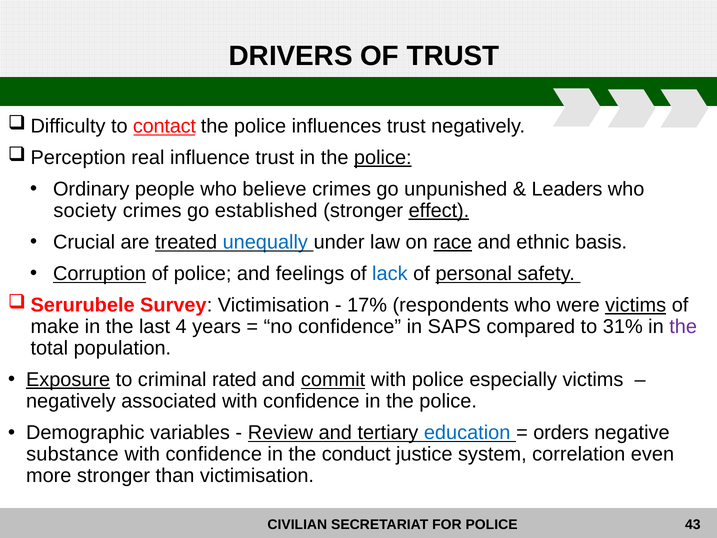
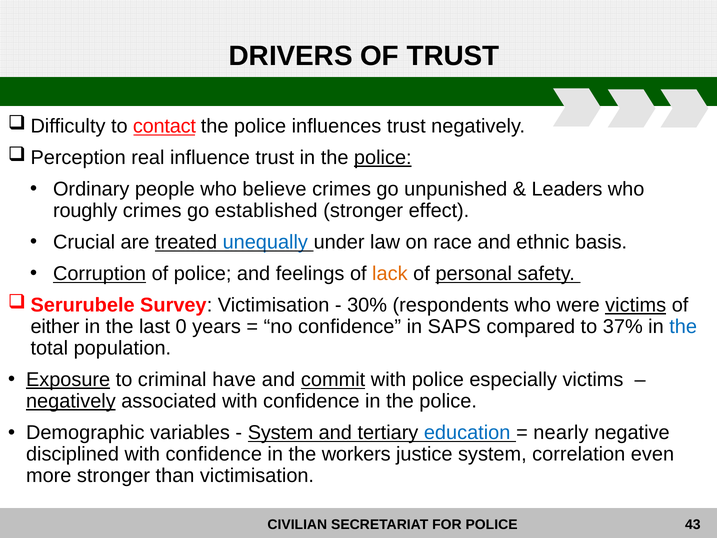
society: society -> roughly (85, 211)
effect underline: present -> none (439, 211)
race underline: present -> none (453, 242)
lack colour: blue -> orange (390, 274)
17%: 17% -> 30% (367, 305)
make: make -> either (55, 327)
4: 4 -> 0 (181, 327)
31%: 31% -> 37% (623, 327)
the colour: purple -> blue (683, 327)
rated: rated -> have (234, 380)
negatively underline: none -> present (71, 401)
Review: Review -> System (281, 433)
orders: orders -> nearly (561, 433)
substance: substance -> disciplined (73, 454)
conduct: conduct -> workers (356, 454)
